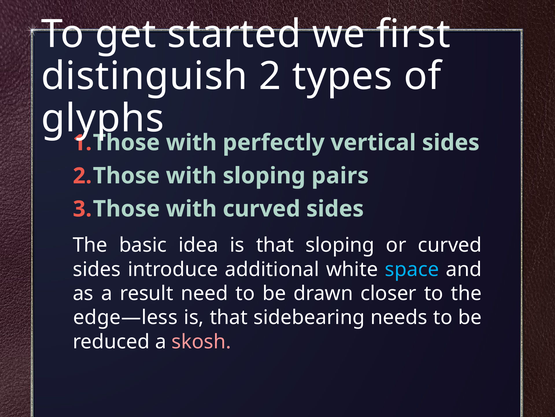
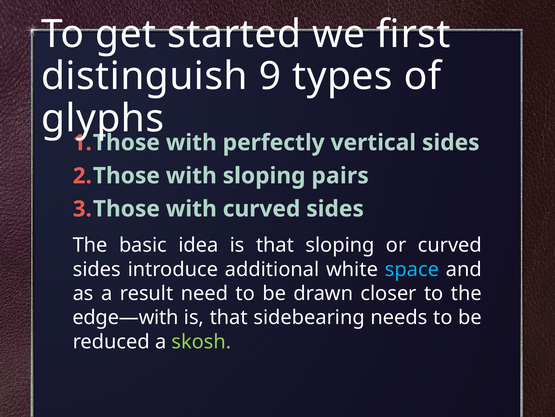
2: 2 -> 9 (270, 76)
edge—less: edge—less -> edge—with (126, 317)
skosh colour: pink -> light green (201, 341)
